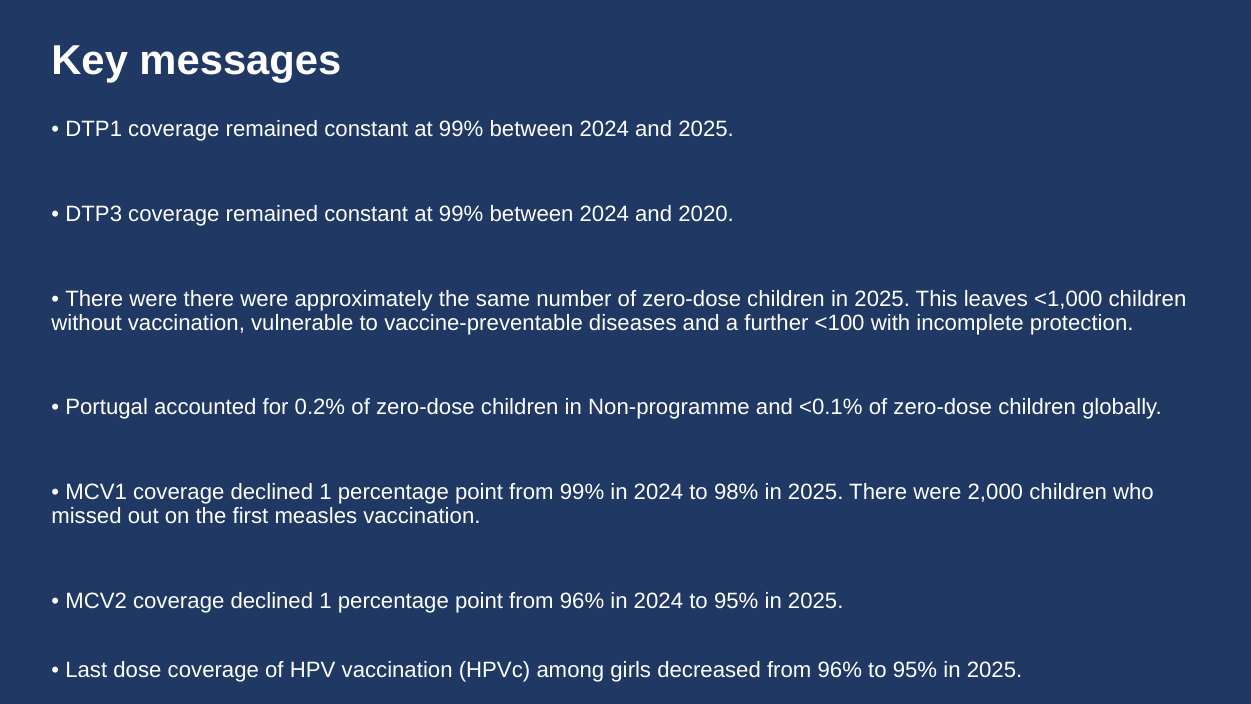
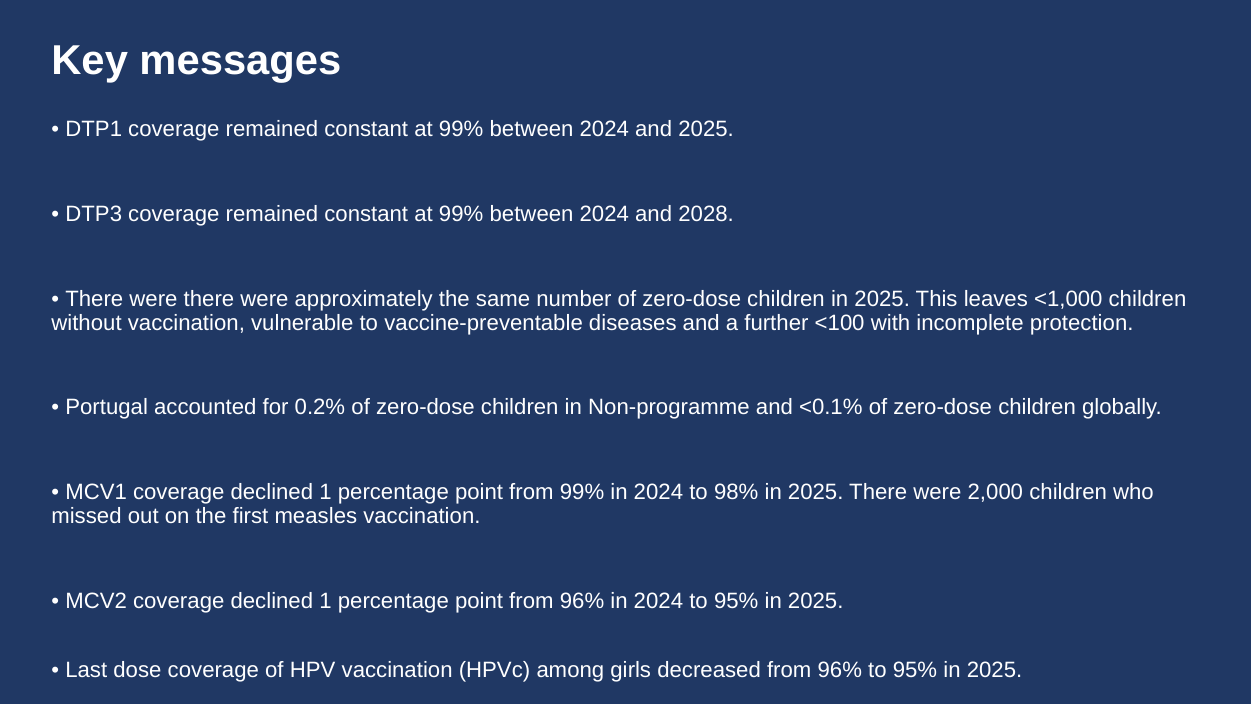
2020: 2020 -> 2028 (706, 214)
